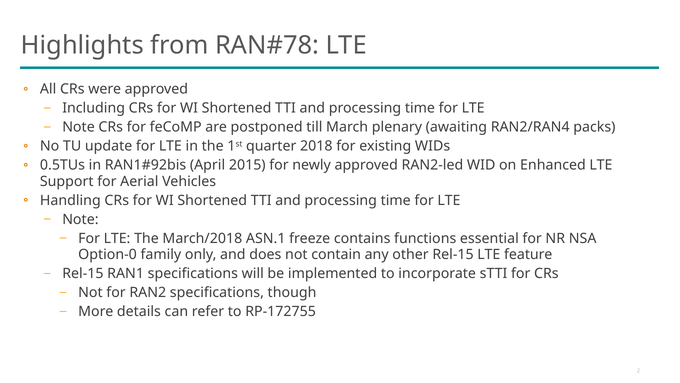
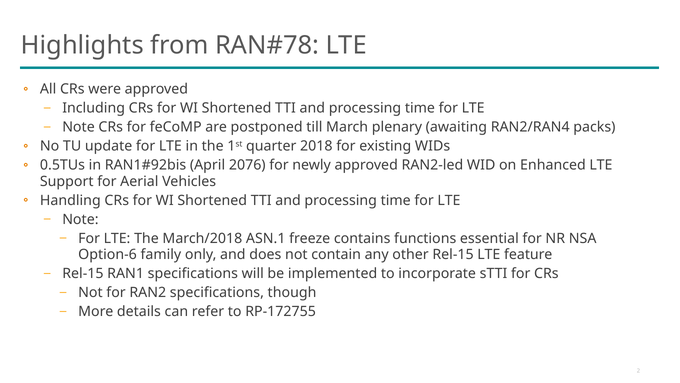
2015: 2015 -> 2076 (247, 165)
Option-0: Option-0 -> Option-6 (108, 254)
